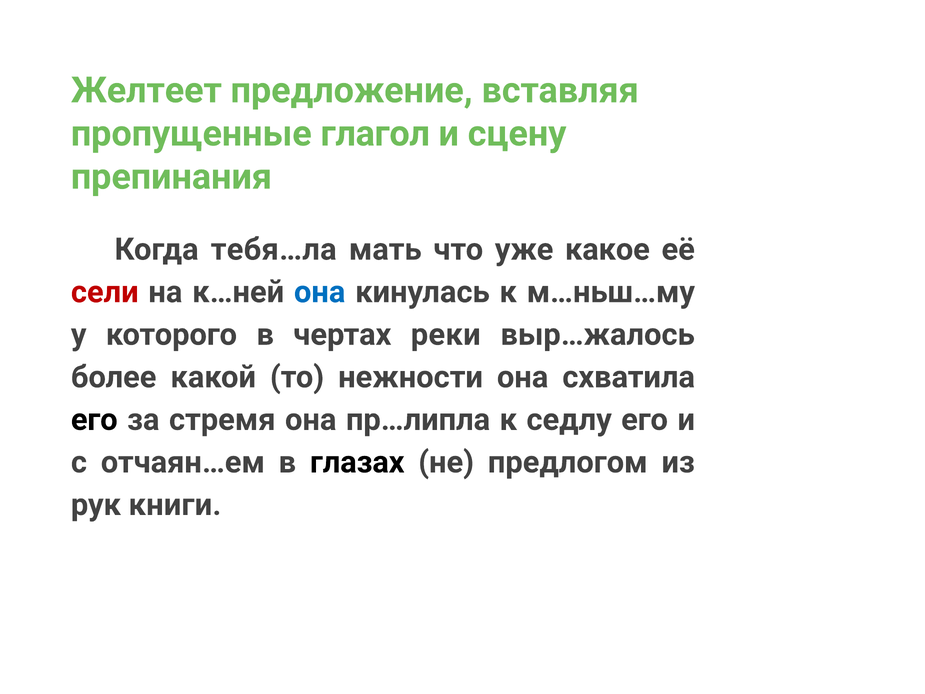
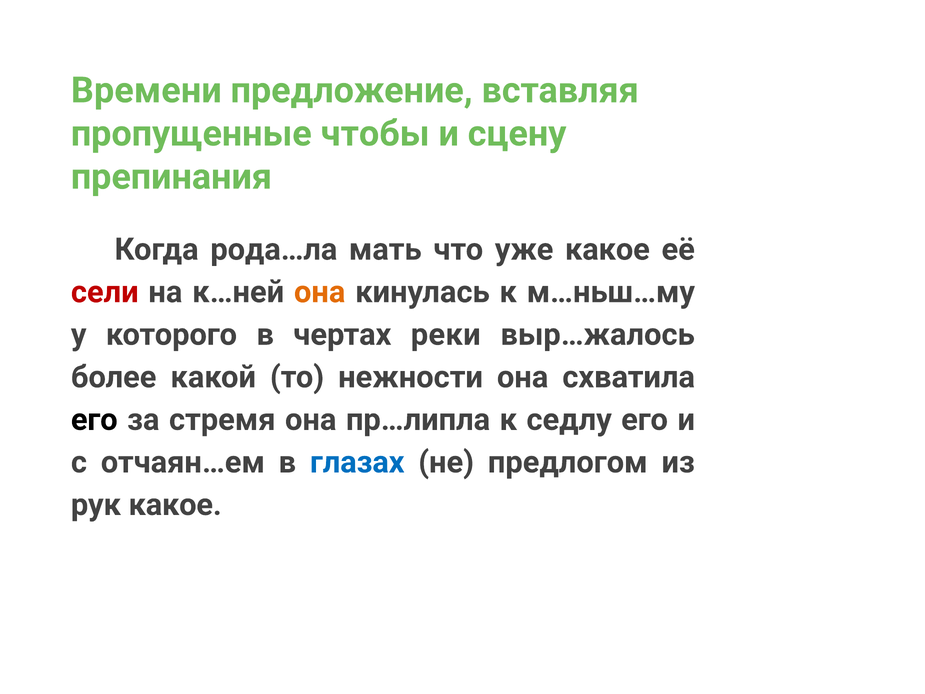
Желтеет: Желтеет -> Времени (146, 90)
глагол: глагол -> чтобы (375, 134)
тебя…ла: тебя…ла -> рода…ла (274, 249)
она colour: blue -> orange (320, 292)
глазах colour: black -> blue (357, 462)
рук книги: книги -> какое (175, 505)
